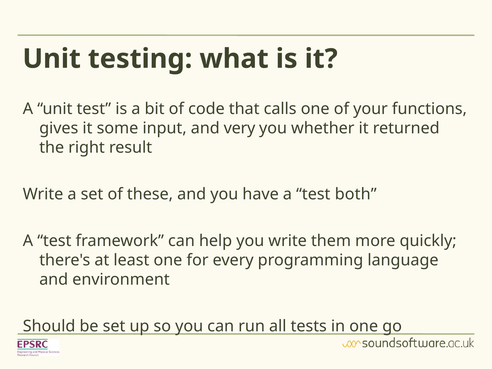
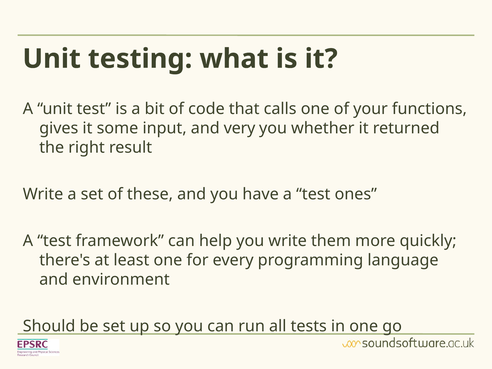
both: both -> ones (356, 194)
